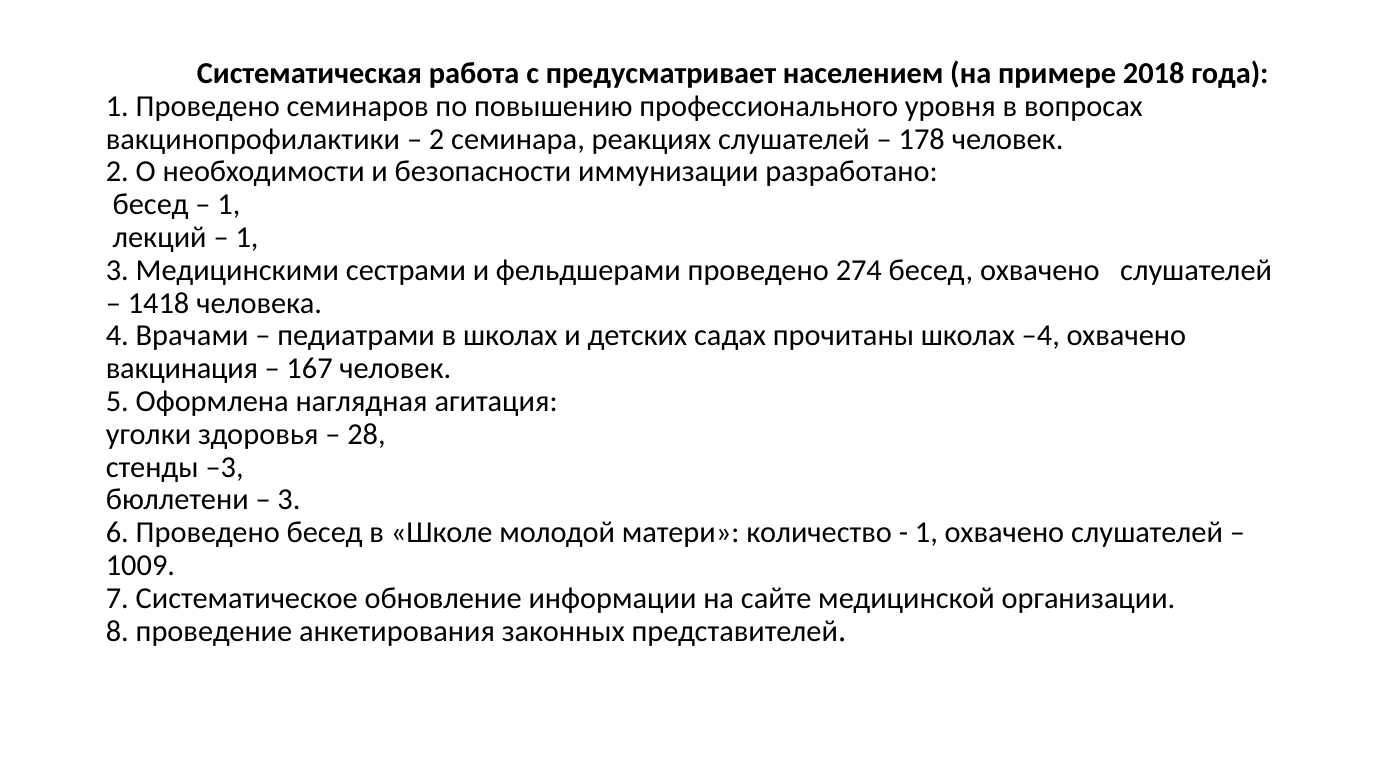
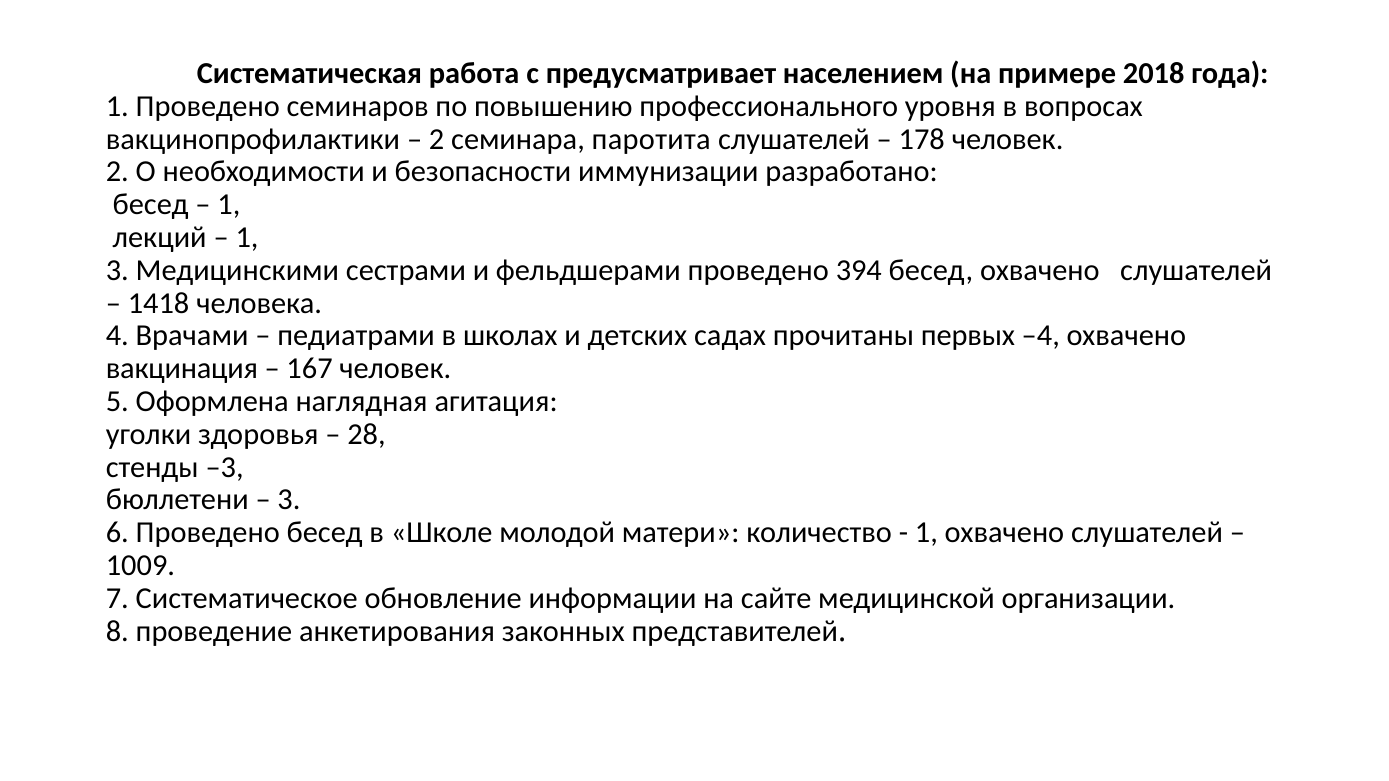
реакциях: реакциях -> паротита (651, 139)
274: 274 -> 394 (859, 270)
прочитаны школах: школах -> первых (968, 336)
